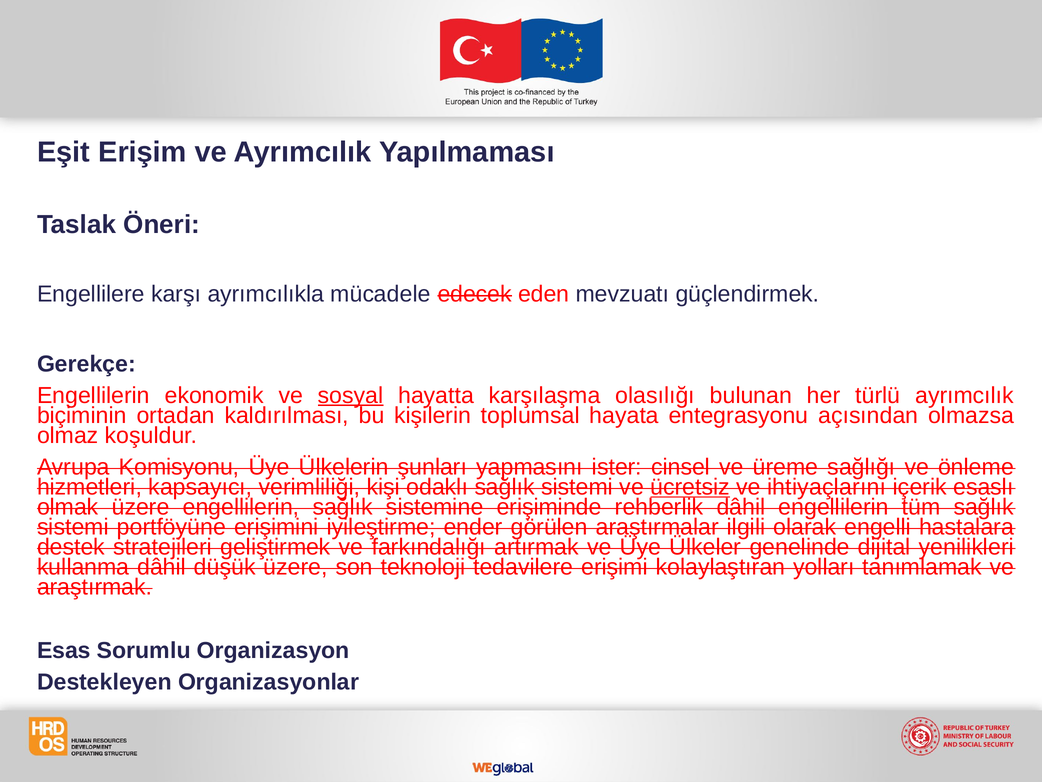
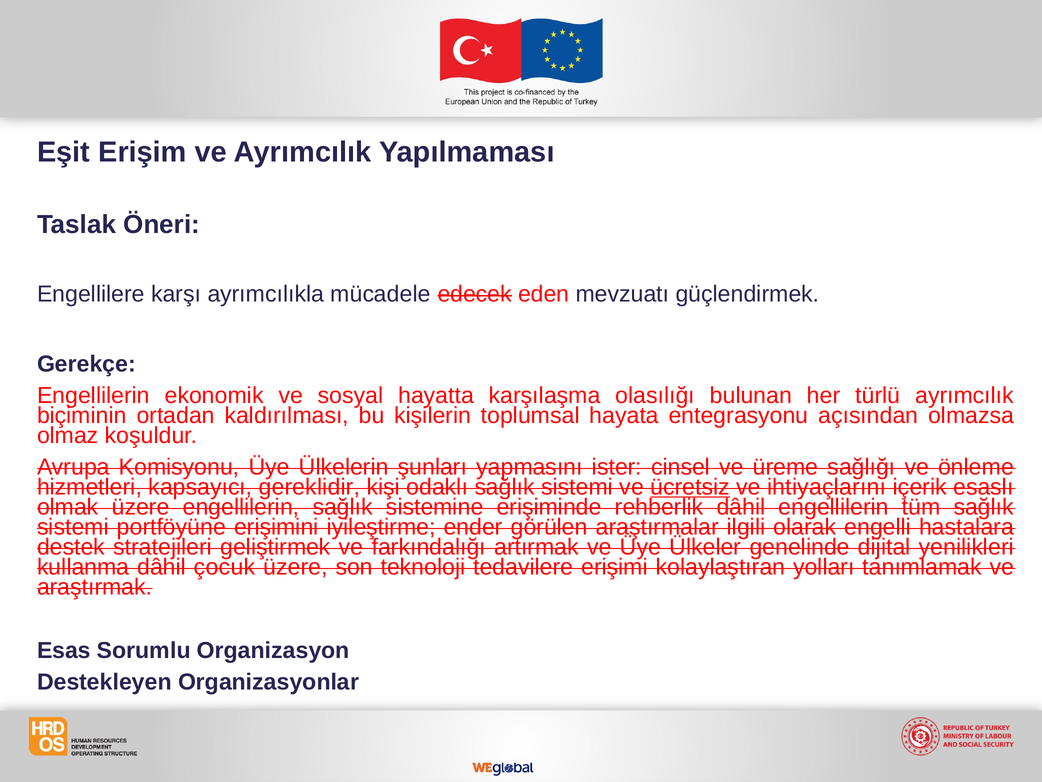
sosyal underline: present -> none (351, 395)
verimliliği: verimliliği -> gereklidir (309, 487)
düşük: düşük -> çocuk (225, 567)
